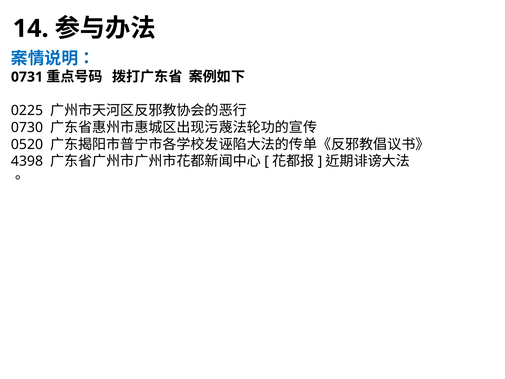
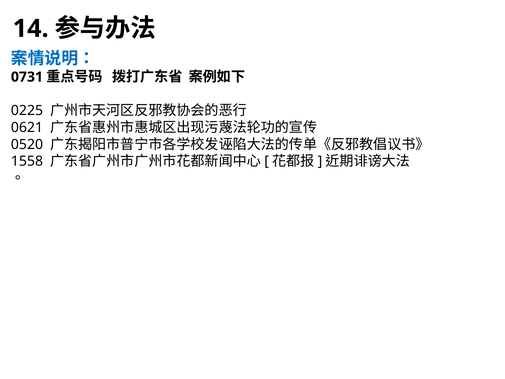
0730: 0730 -> 0621 (27, 127)
4398: 4398 -> 1558 (27, 161)
